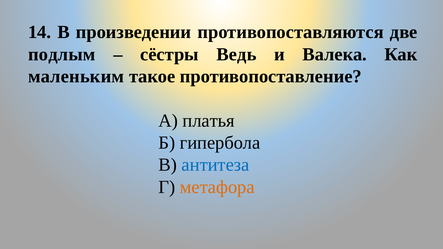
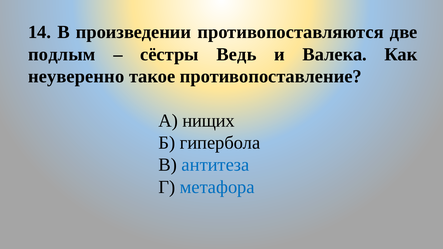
маленьким: маленьким -> неуверенно (76, 76)
платья: платья -> нищих (209, 121)
метафора colour: orange -> blue (217, 187)
